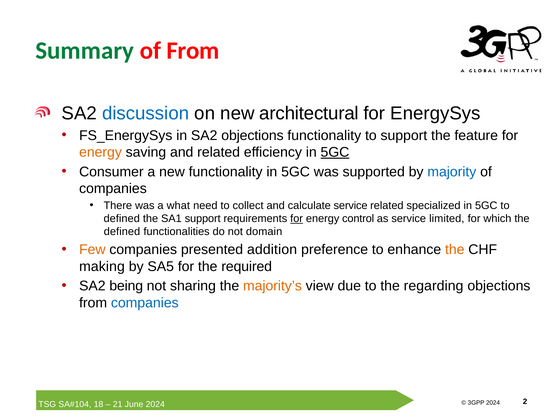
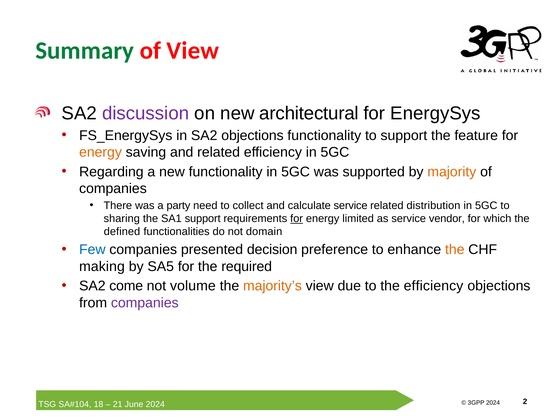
of From: From -> View (193, 51)
discussion colour: blue -> purple (146, 113)
5GC underline: present -> none (335, 152)
Consumer: Consumer -> Regarding (111, 172)
majority colour: blue -> orange (452, 172)
what: what -> party (178, 205)
specialized: specialized -> distribution (433, 205)
defined: defined -> sharing (122, 219)
control: control -> limited (358, 219)
limited: limited -> vendor (447, 219)
Few colour: orange -> blue (92, 250)
addition: addition -> decision (272, 250)
being: being -> come (126, 286)
sharing: sharing -> volume (193, 286)
the regarding: regarding -> efficiency (434, 286)
companies colour: blue -> purple (145, 303)
